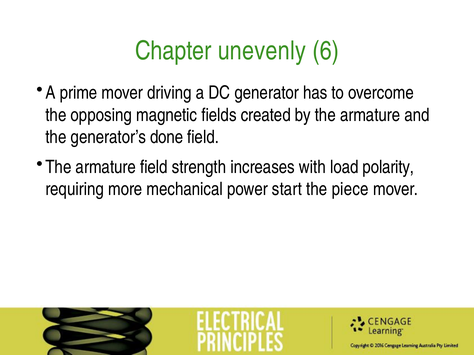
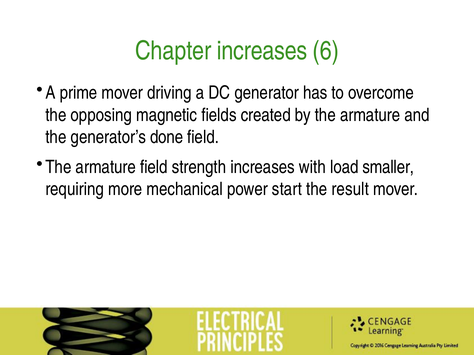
Chapter unevenly: unevenly -> increases (262, 51)
polarity: polarity -> smaller (388, 167)
piece: piece -> result (350, 189)
